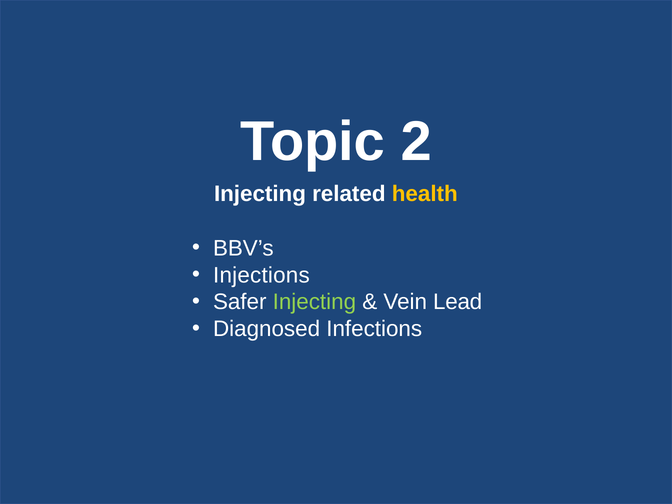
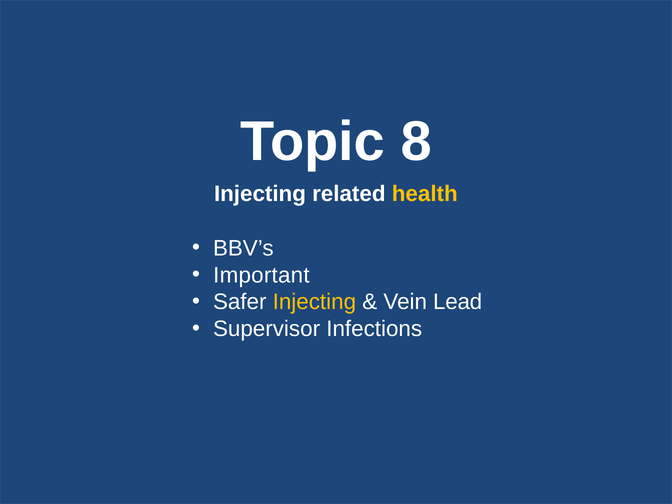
2: 2 -> 8 (416, 142)
Injections: Injections -> Important (261, 275)
Injecting colour: light green -> yellow (314, 302)
Diagnosed: Diagnosed -> Supervisor (267, 329)
